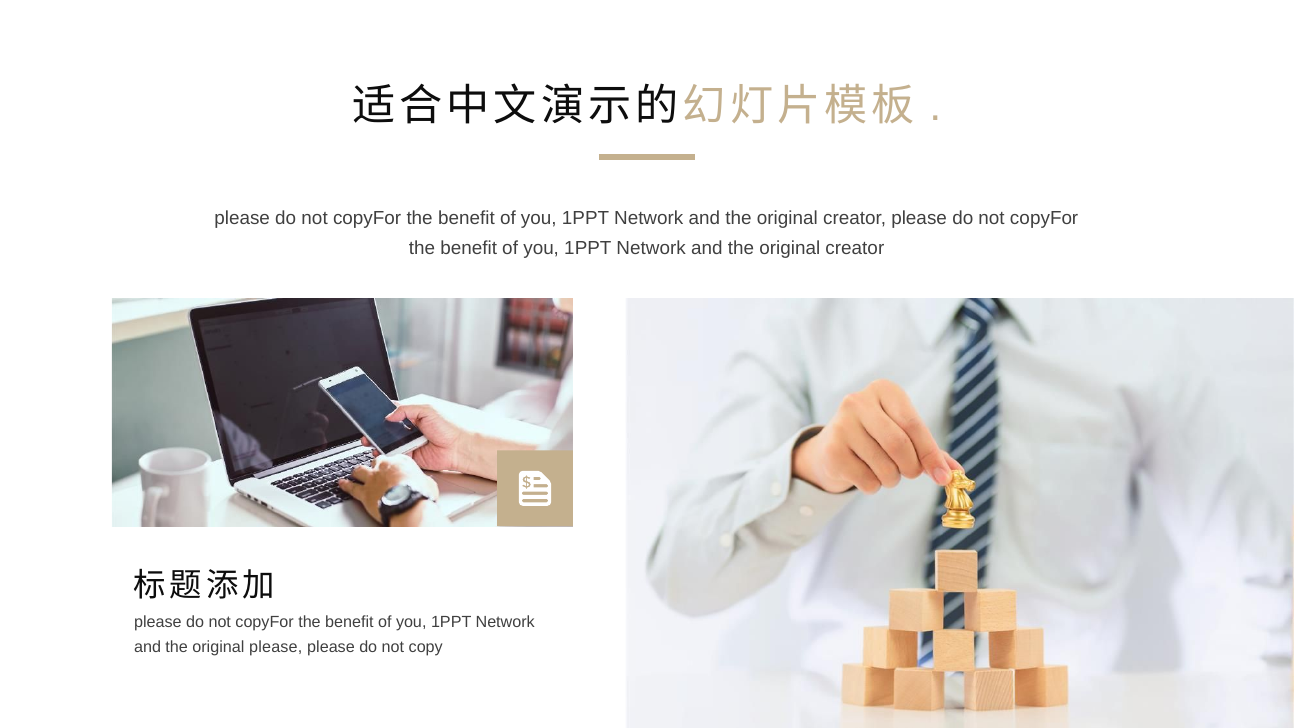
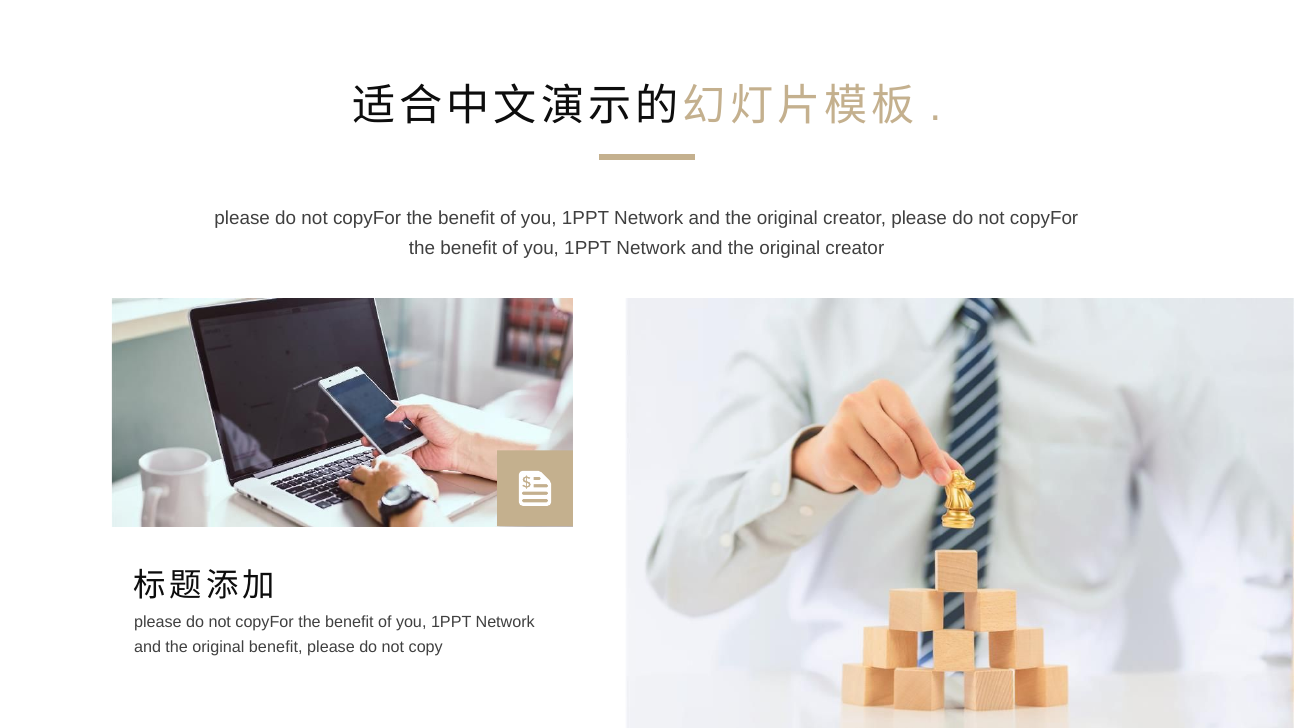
original please: please -> benefit (276, 647)
